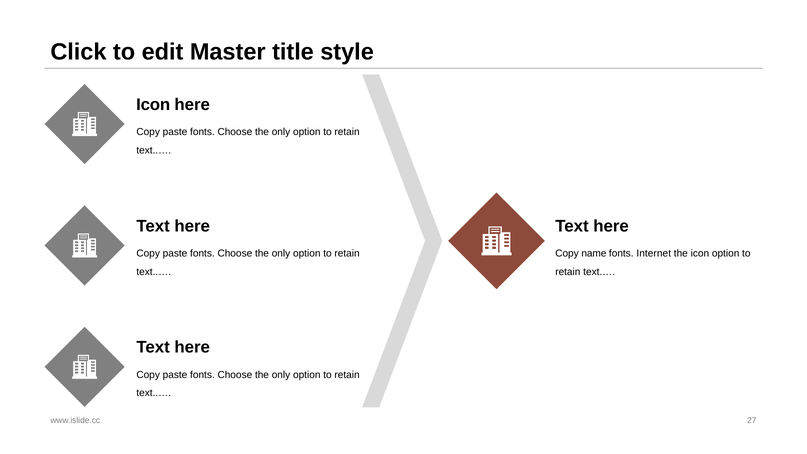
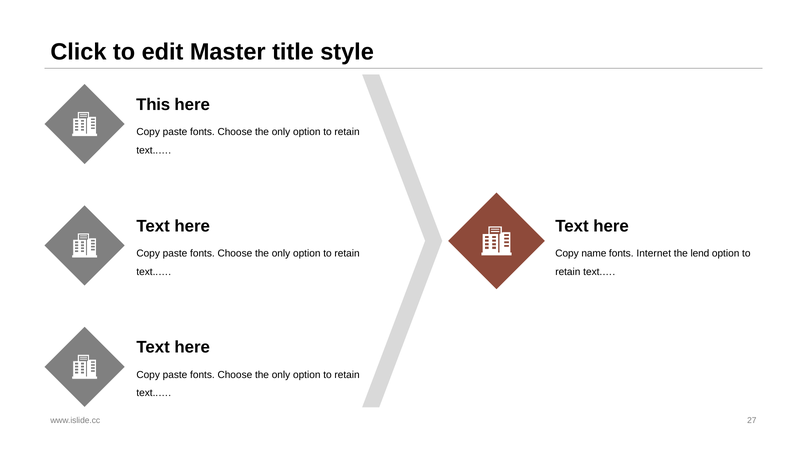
Icon: Icon -> This (153, 105)
the icon: icon -> lend (700, 254)
